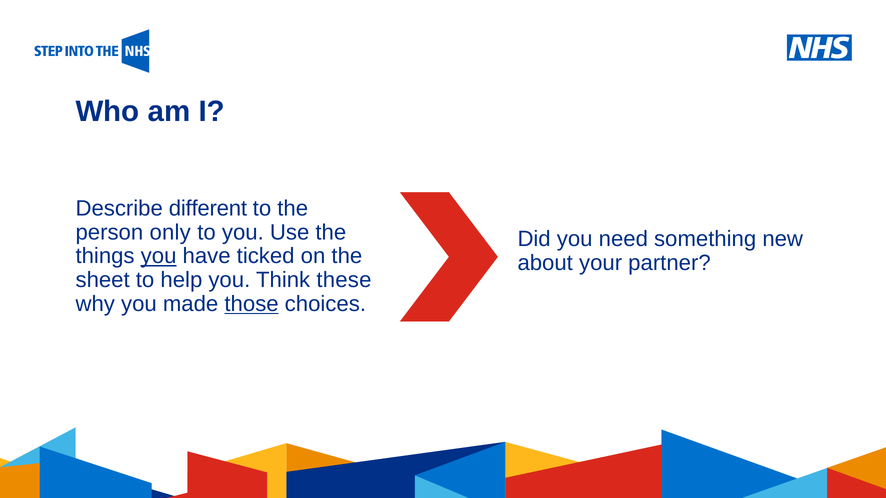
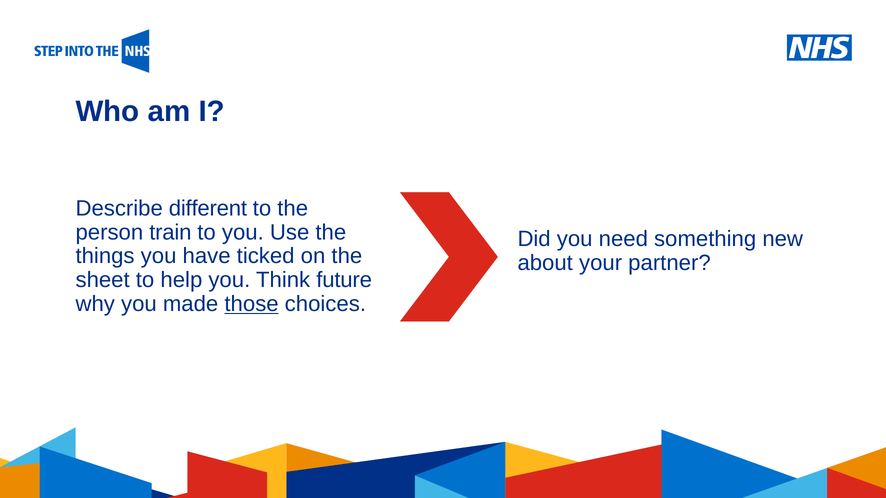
only: only -> train (170, 232)
you underline: present -> none (159, 256)
these: these -> future (344, 280)
